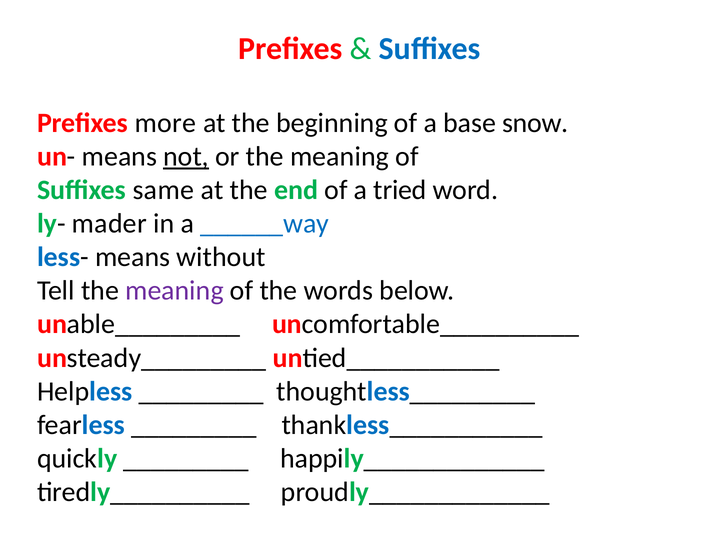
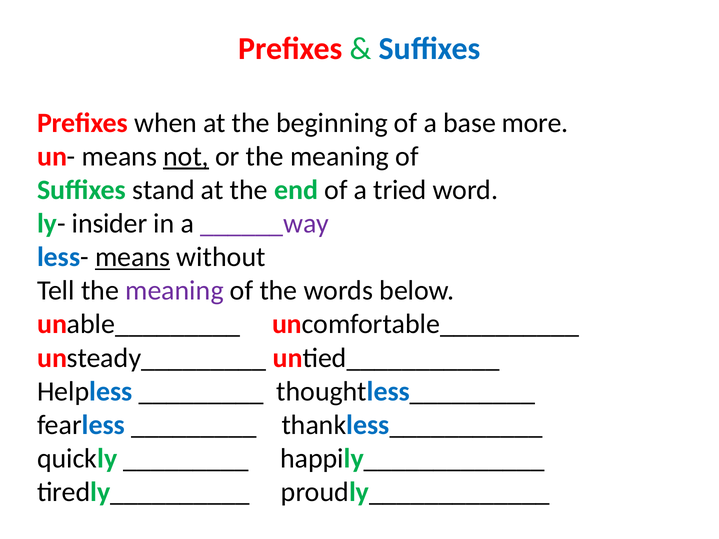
more: more -> when (166, 123)
snow: snow -> more (535, 123)
same: same -> stand (164, 190)
mader: mader -> insider (110, 224)
______way colour: blue -> purple (265, 224)
means underline: none -> present (133, 257)
